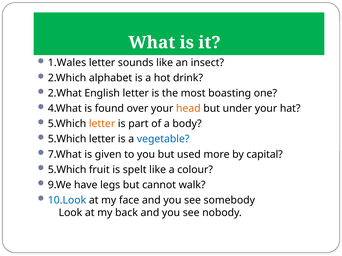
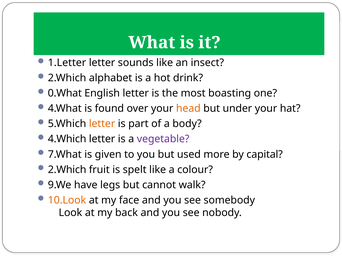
1.Wales: 1.Wales -> 1.Letter (67, 63)
2.What: 2.What -> 0.What (65, 93)
5.Which: 5.Which -> 4.Which (67, 139)
vegetable colour: blue -> purple (163, 139)
5.Which: 5.Which -> 2.Which (67, 170)
10.Look colour: blue -> orange (67, 200)
